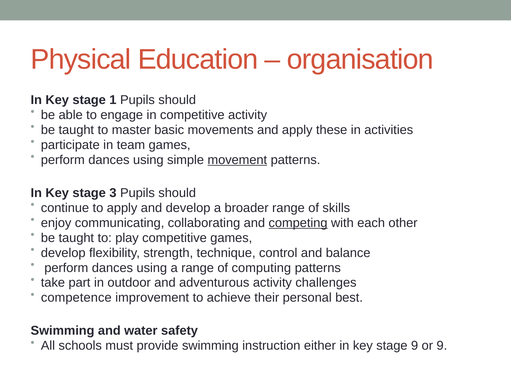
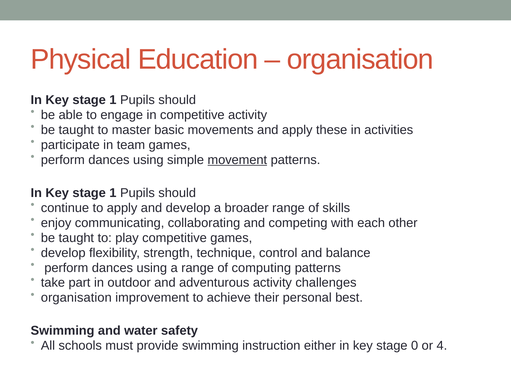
3: 3 -> 1 (113, 193)
competing underline: present -> none (298, 223)
competence: competence -> organisation (76, 298)
stage 9: 9 -> 0 (415, 346)
or 9: 9 -> 4 (442, 346)
